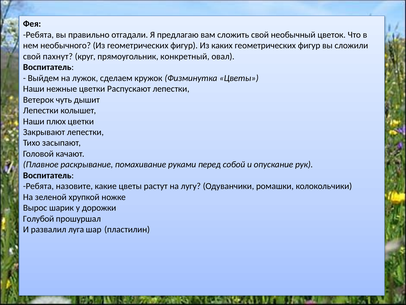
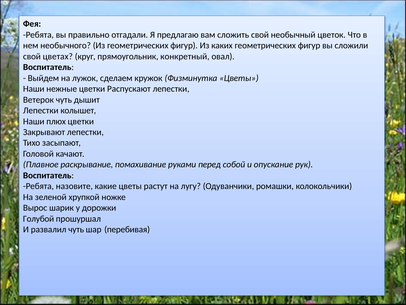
пахнут: пахнут -> цветах (58, 56)
развалил луга: луга -> чуть (76, 229)
пластилин: пластилин -> перебивая (127, 229)
